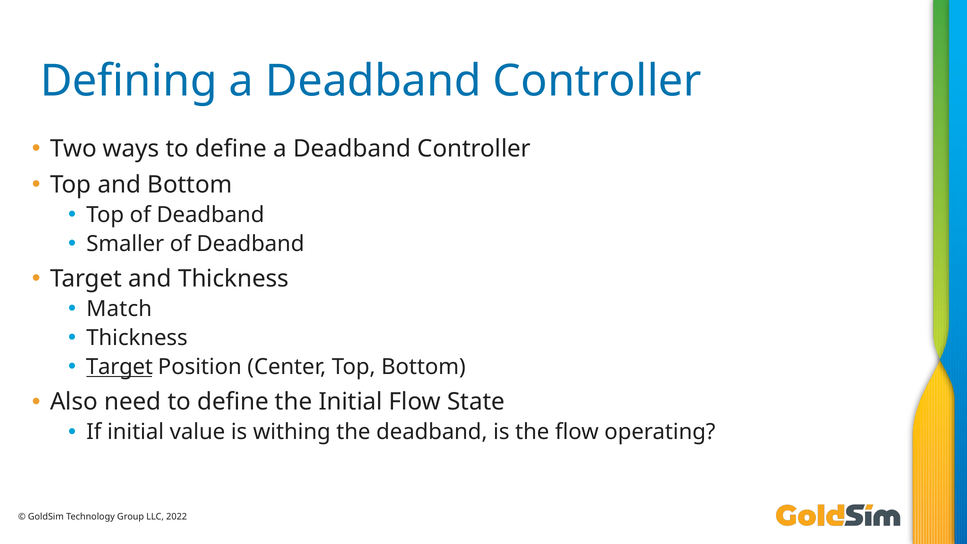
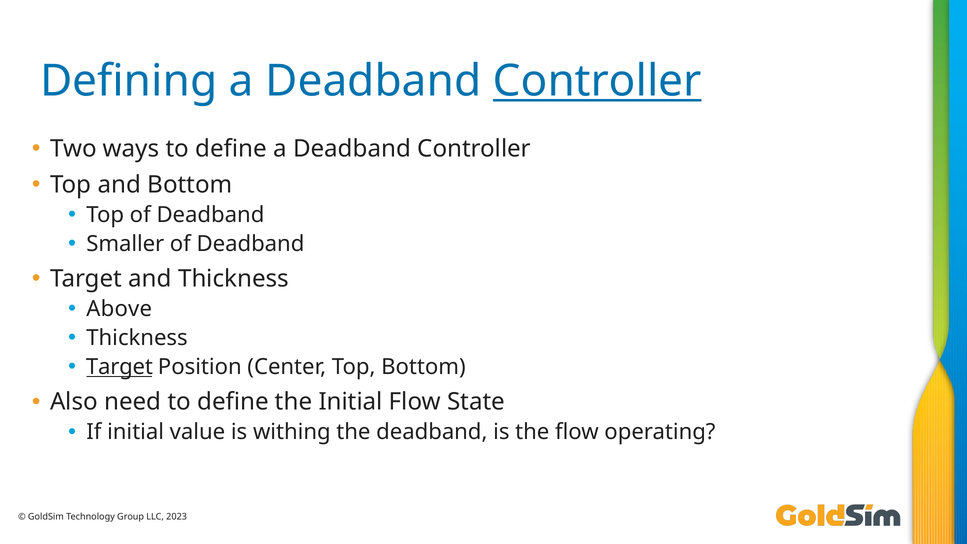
Controller underline: none -> present (597, 81)
Match: Match -> Above (119, 309)
2022: 2022 -> 2023 (177, 517)
